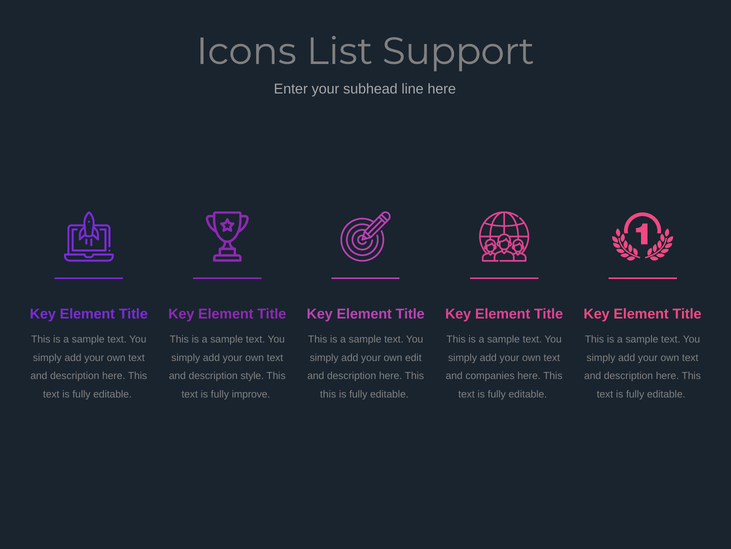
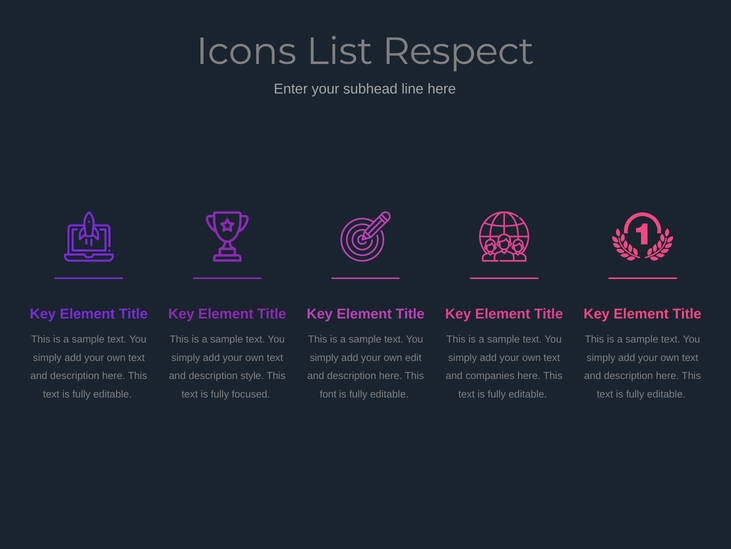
Support: Support -> Respect (458, 51)
improve: improve -> focused (251, 394)
this: this -> font (328, 394)
